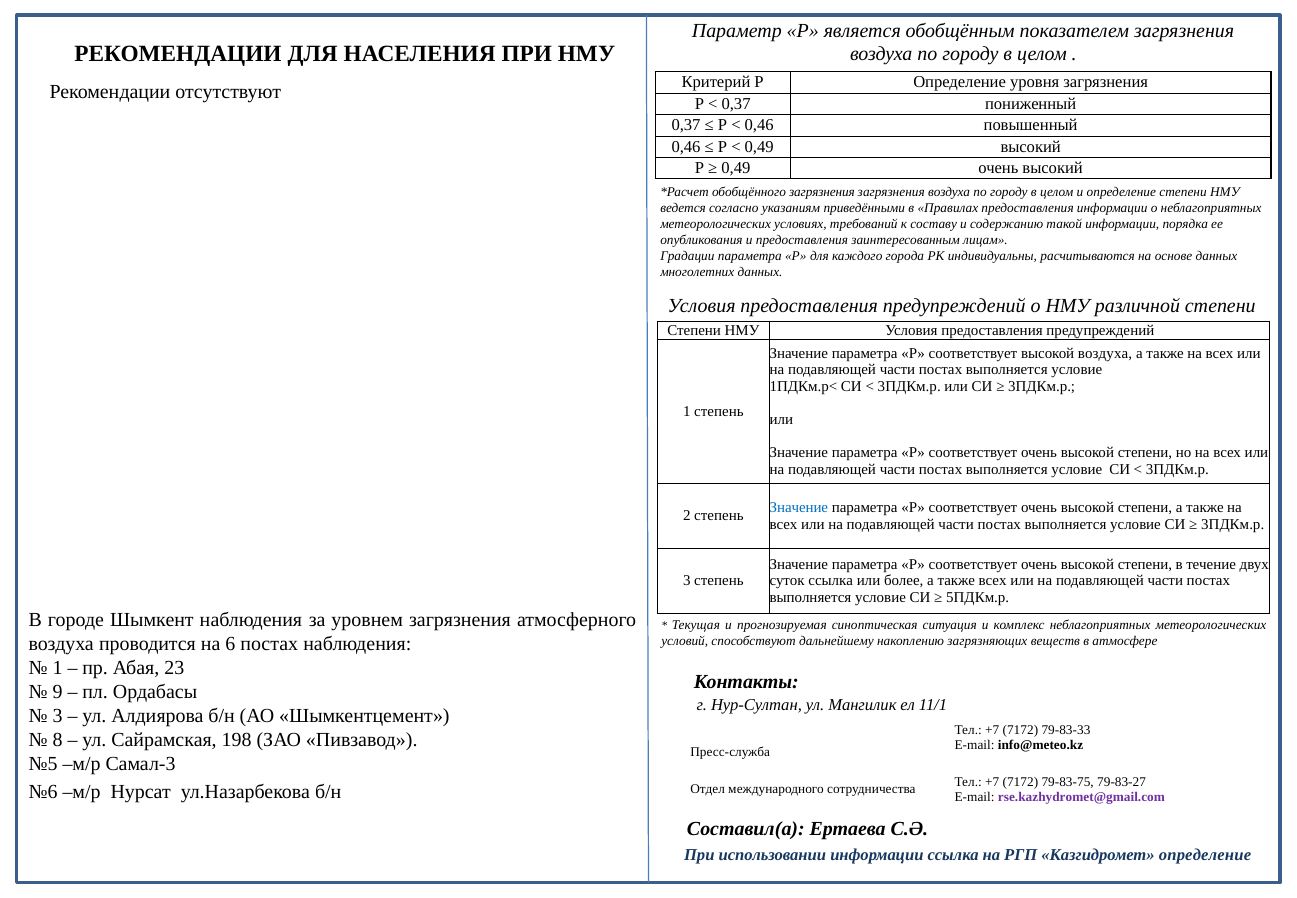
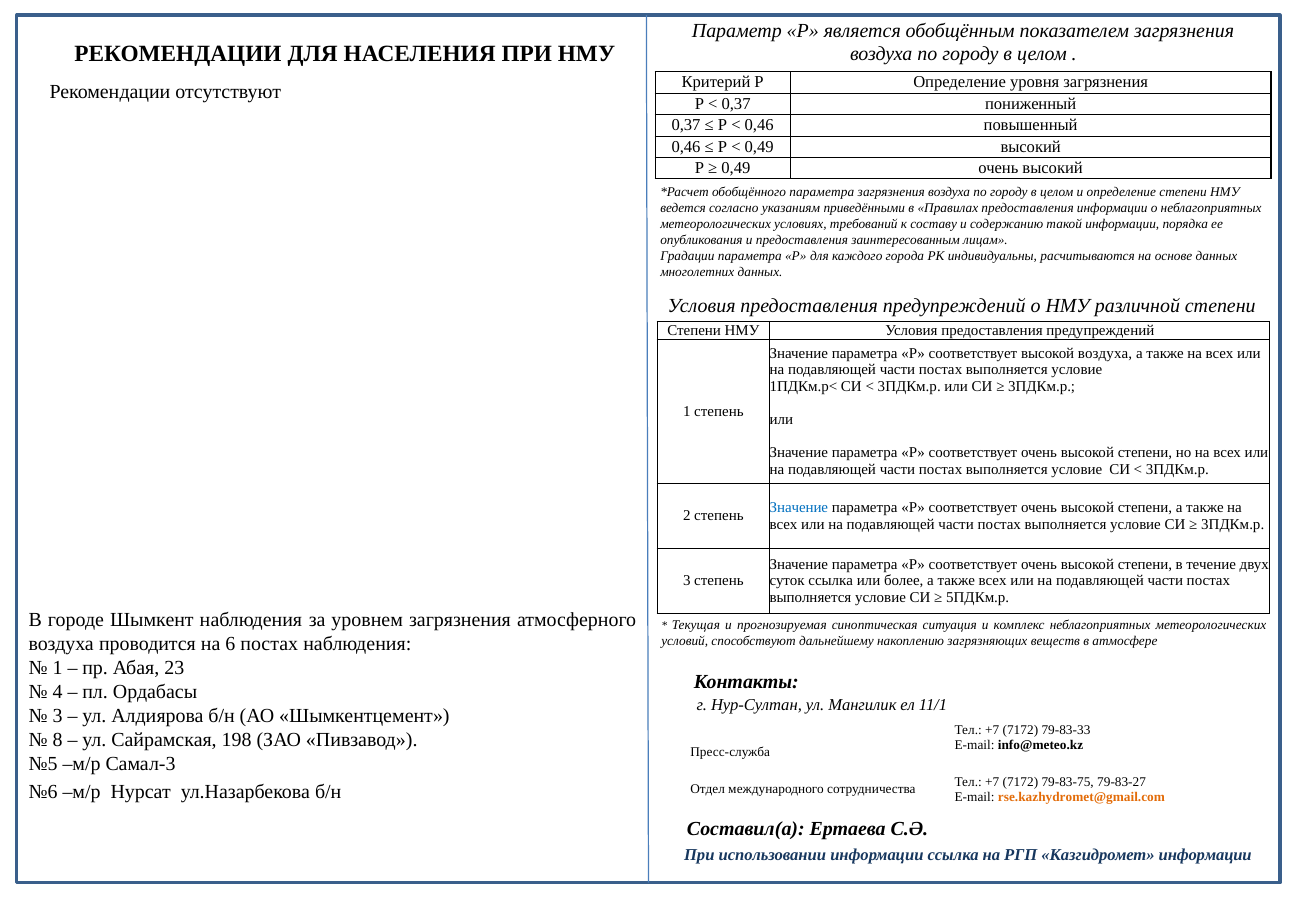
обобщённого загрязнения: загрязнения -> параметра (822, 193)
9: 9 -> 4 (58, 692)
rse.kazhydromet@gmail.com colour: purple -> orange (1081, 797)
Казгидромет определение: определение -> информации (1205, 855)
